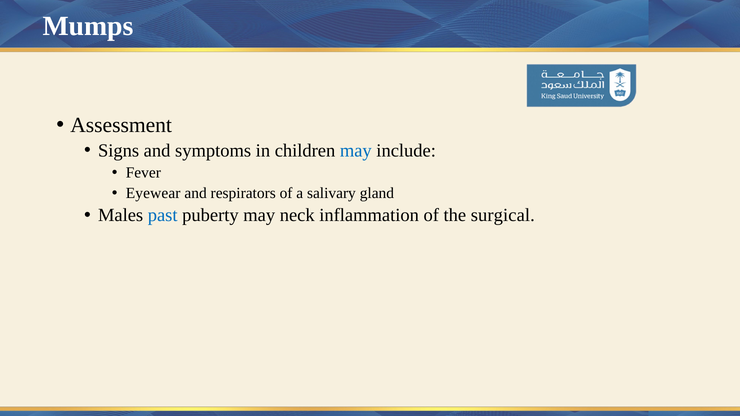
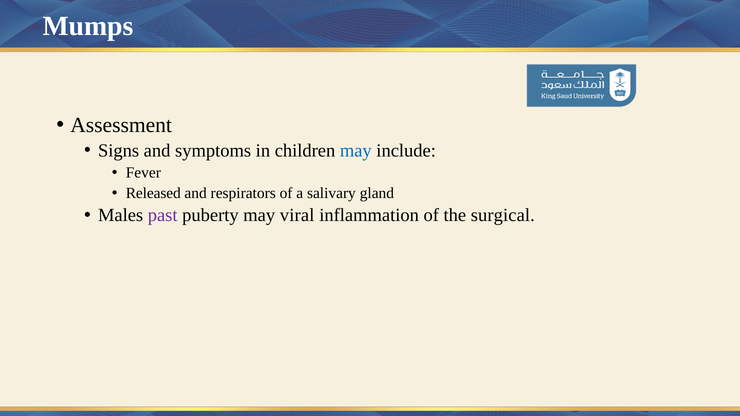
Eyewear: Eyewear -> Released (153, 193)
past colour: blue -> purple (163, 215)
neck: neck -> viral (297, 215)
